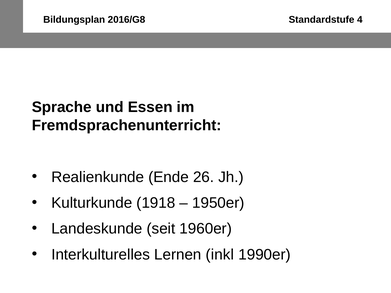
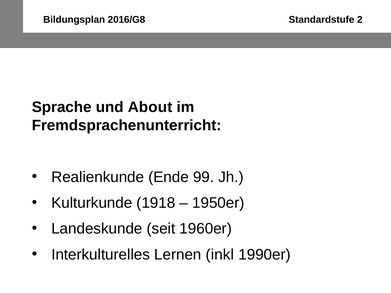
4: 4 -> 2 (360, 20)
Essen: Essen -> About (150, 107)
26: 26 -> 99 (204, 177)
